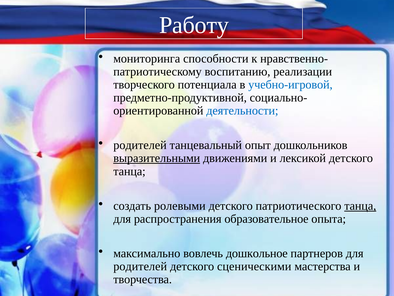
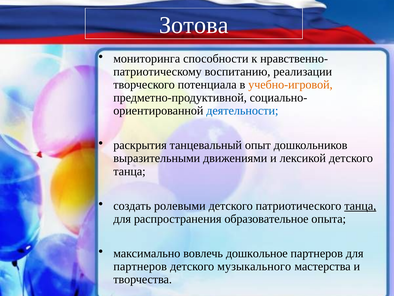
Работу: Работу -> Зотова (194, 25)
учебно-игровой colour: blue -> orange (290, 84)
родителей: родителей -> раскрытия (140, 145)
выразительными underline: present -> none (157, 158)
родителей: родителей -> партнеров (140, 266)
сценическими: сценическими -> музыкального (254, 266)
